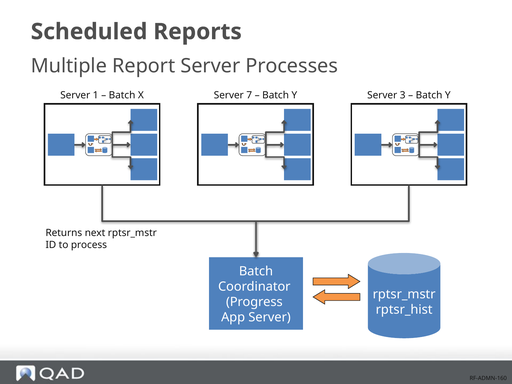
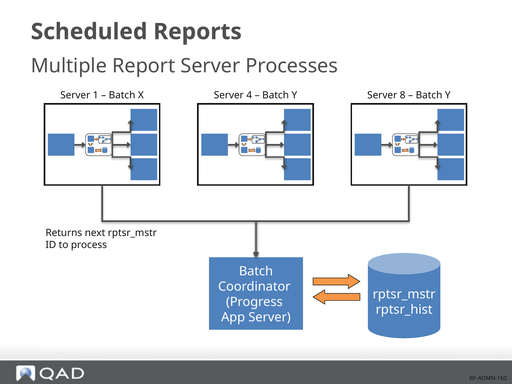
7: 7 -> 4 (249, 95)
3: 3 -> 8 (403, 95)
